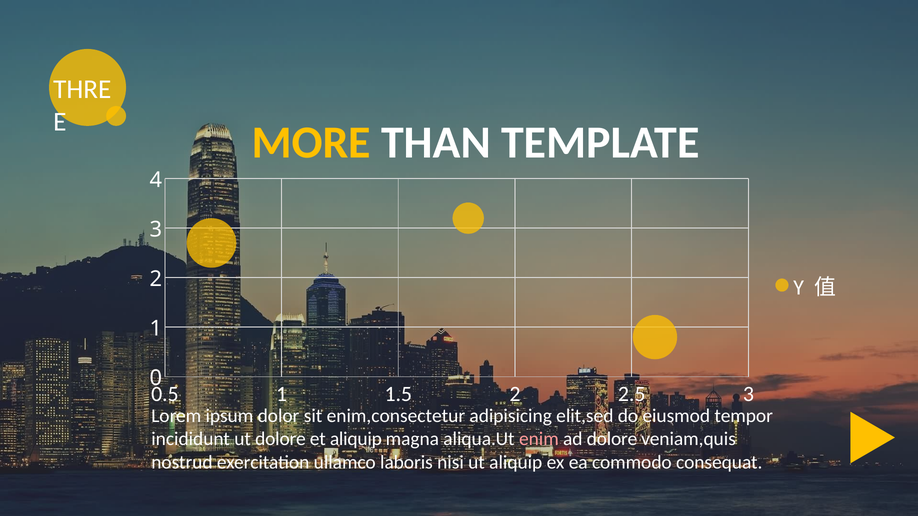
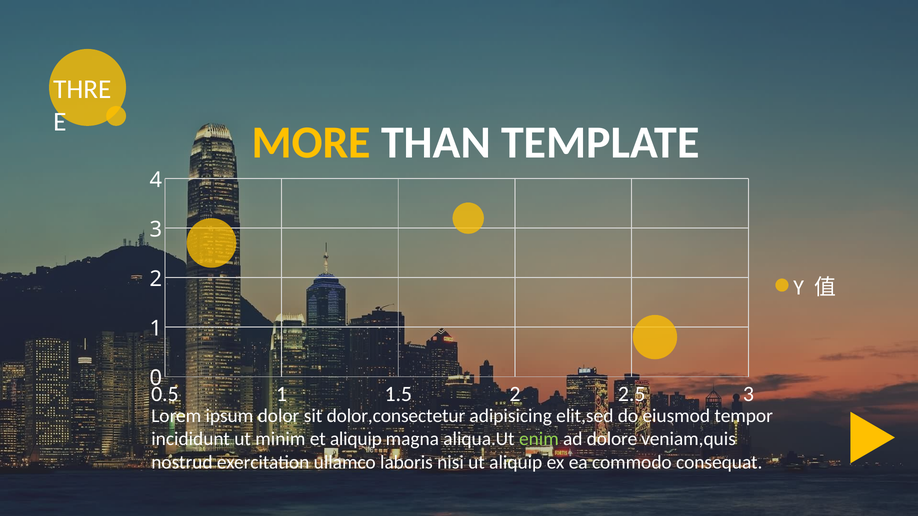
enim,consectetur: enim,consectetur -> dolor,consectetur (396, 416)
ut dolore: dolore -> minim (280, 439)
enim colour: pink -> light green (539, 439)
